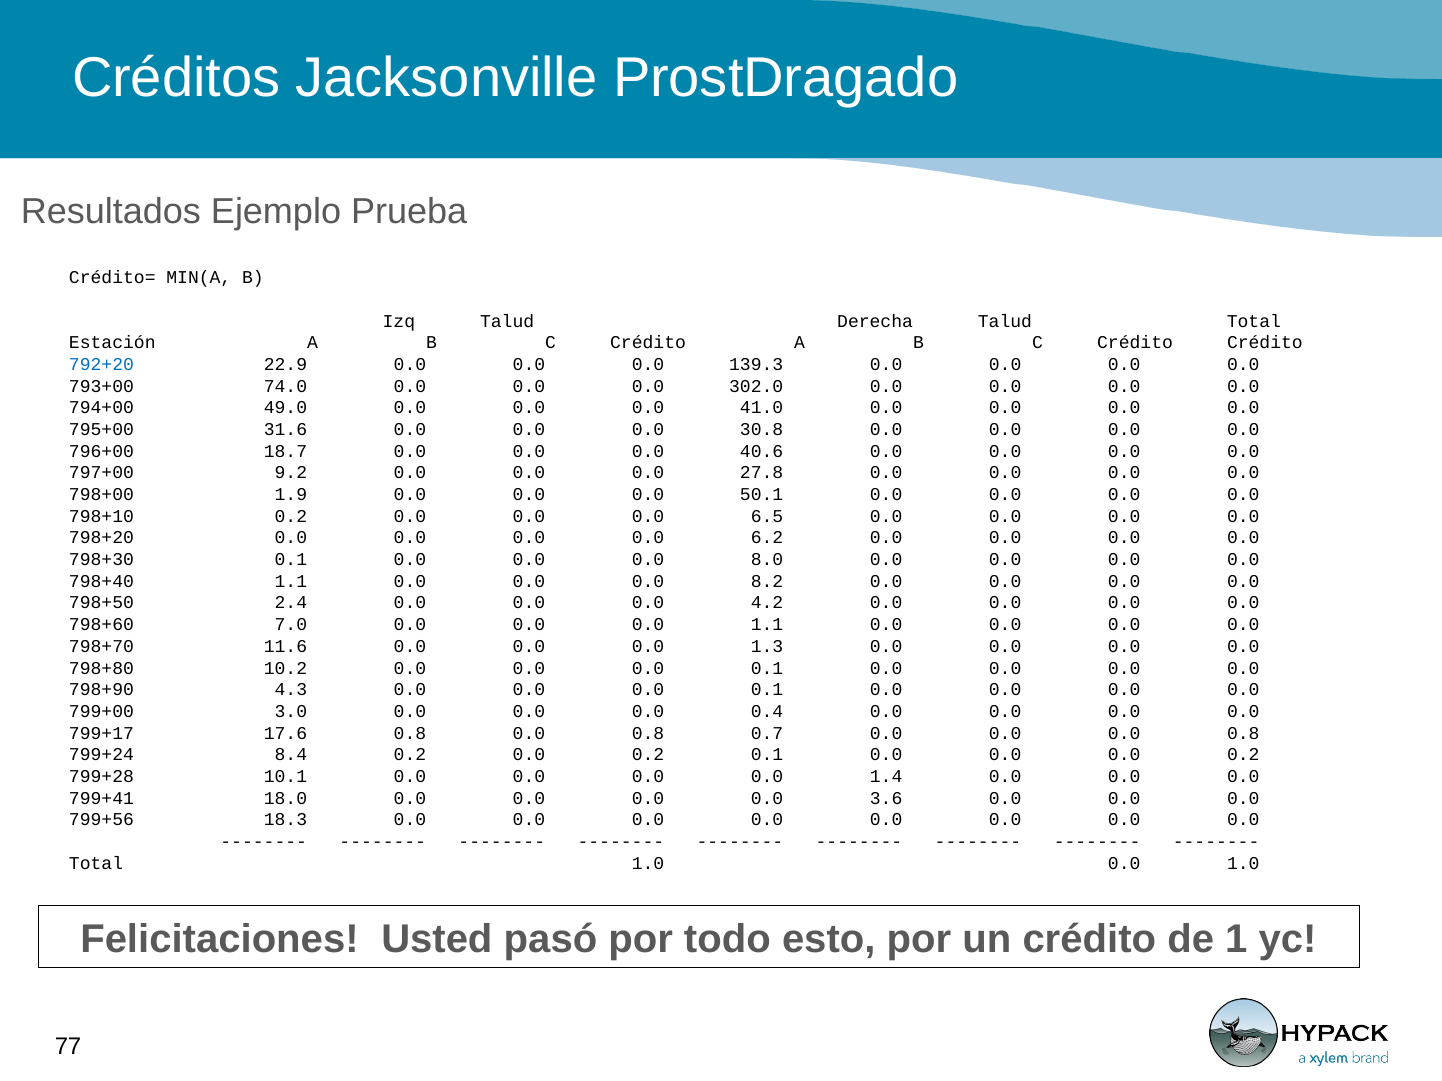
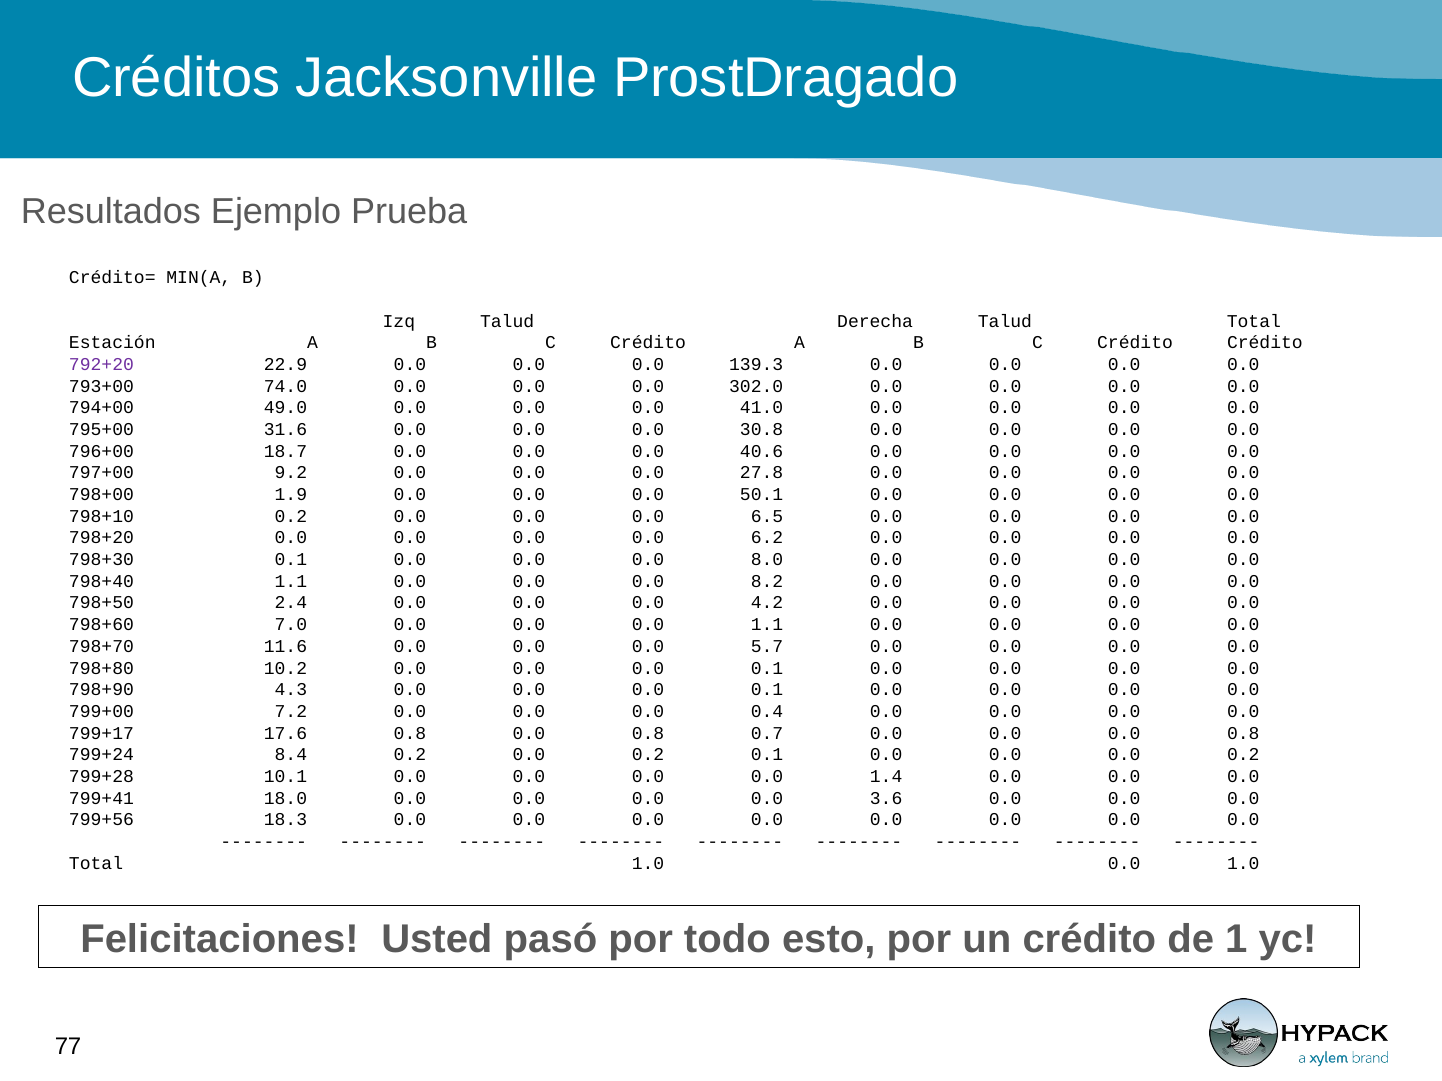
792+20 colour: blue -> purple (101, 365)
1.3: 1.3 -> 5.7 (767, 647)
3.0: 3.0 -> 7.2 (291, 712)
